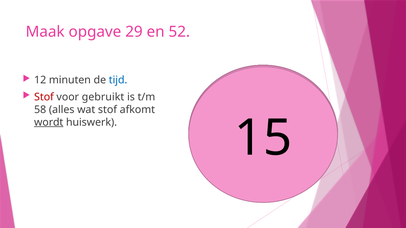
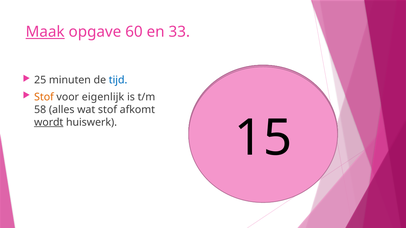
Maak underline: none -> present (45, 32)
29: 29 -> 60 (134, 32)
52: 52 -> 33 (179, 32)
12: 12 -> 25 (40, 80)
Stof colour: red -> orange (44, 97)
gebruikt: gebruikt -> eigenlijk (103, 97)
